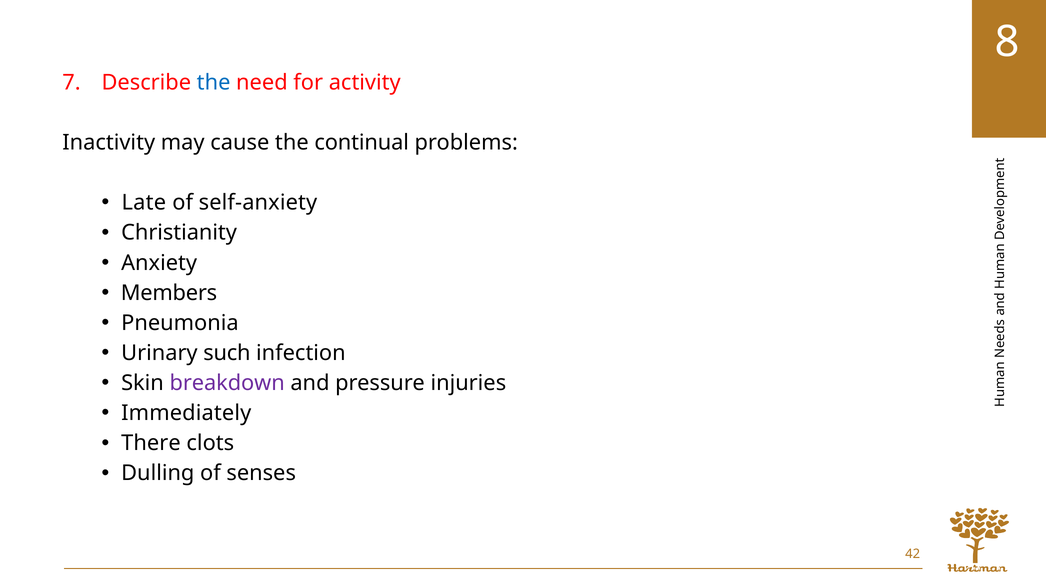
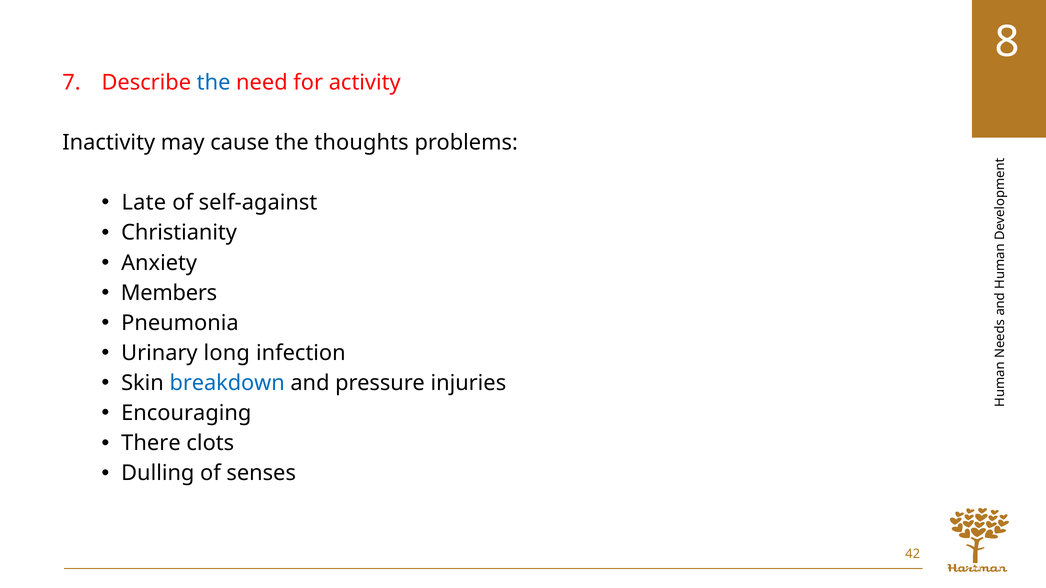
continual: continual -> thoughts (362, 143)
self-anxiety: self-anxiety -> self-against (258, 203)
such: such -> long (227, 353)
breakdown colour: purple -> blue (227, 383)
Immediately: Immediately -> Encouraging (186, 413)
